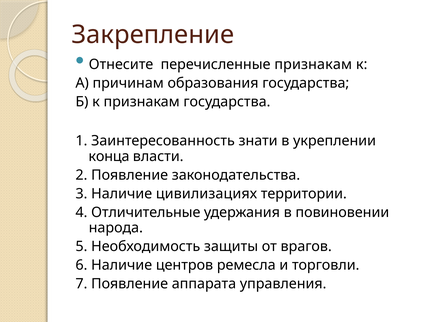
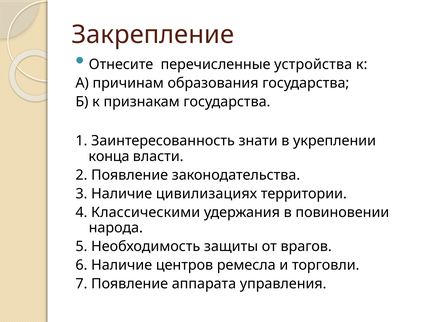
перечисленные признакам: признакам -> устройства (313, 64)
Отличительные: Отличительные -> Классическими (146, 212)
